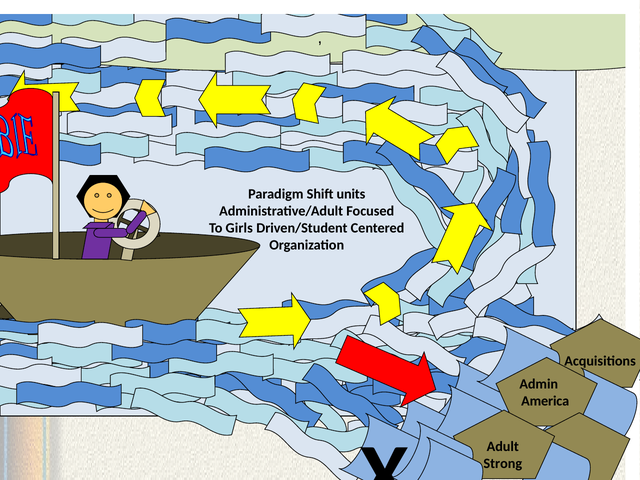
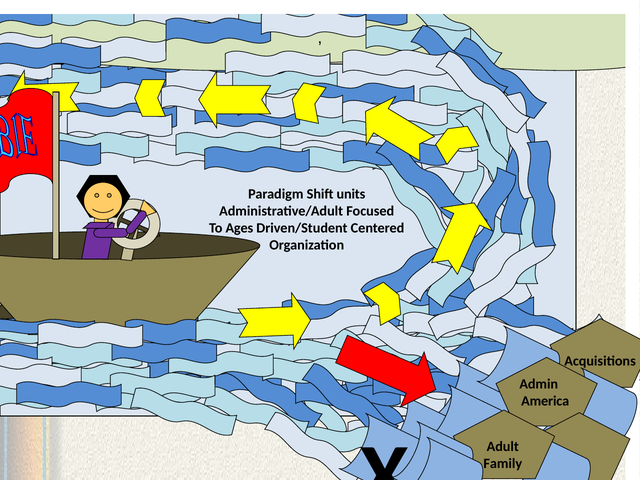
Girls: Girls -> Ages (239, 228)
Strong: Strong -> Family (503, 463)
